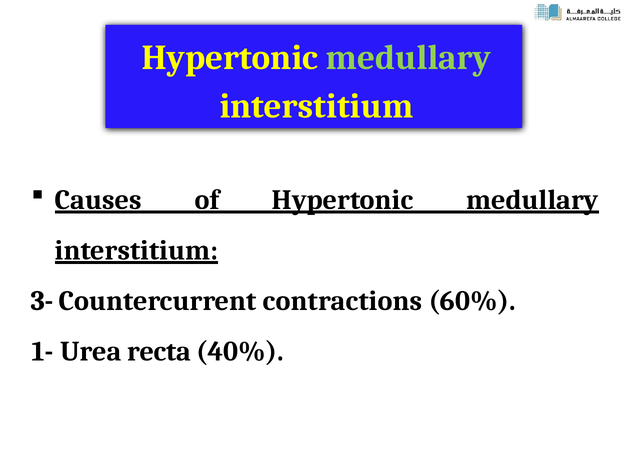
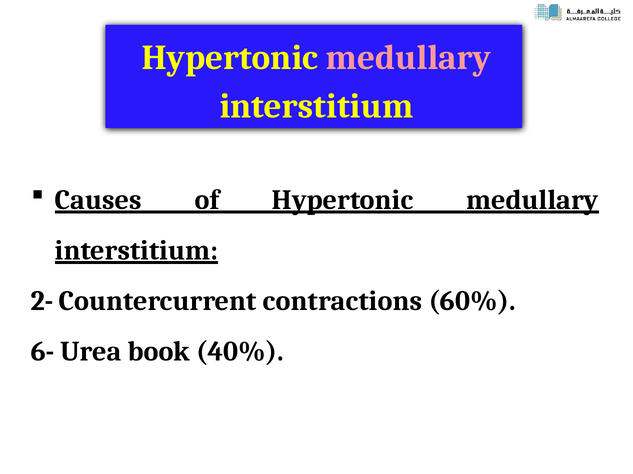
medullary colour: light green -> pink (409, 58)
3-: 3- -> 2- (42, 302)
1-: 1- -> 6- (43, 352)
recta: recta -> book (159, 352)
